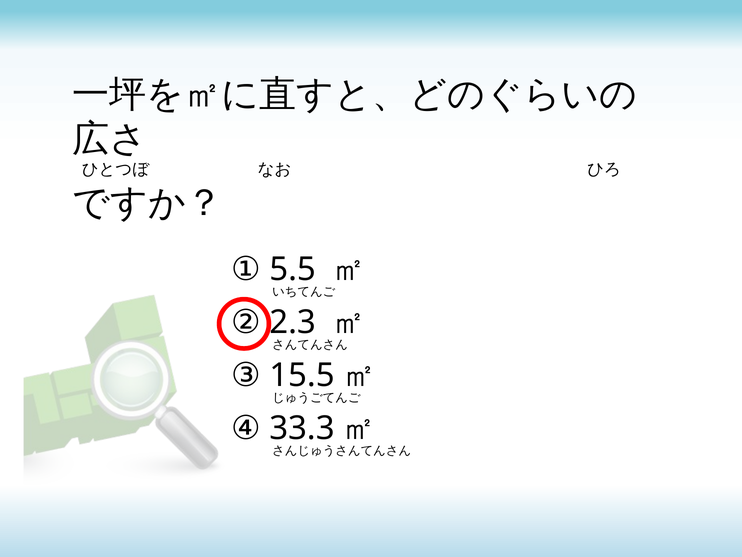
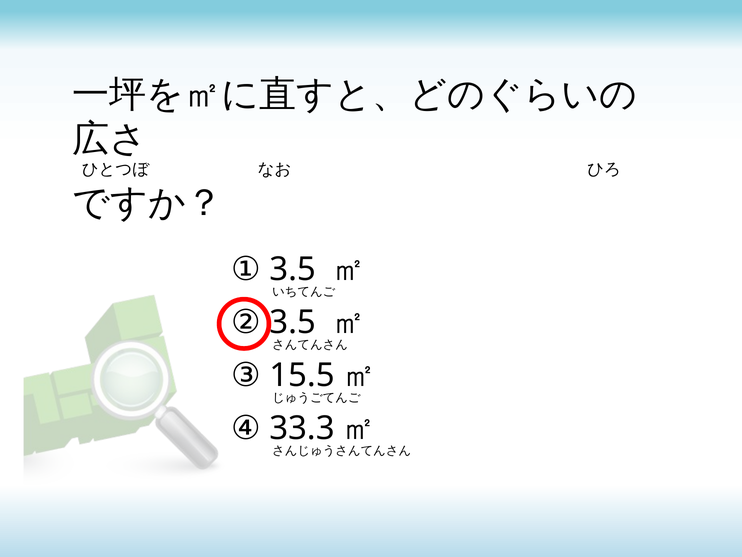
① 5.5: 5.5 -> 3.5 (293, 269)
② 2.3: 2.3 -> 3.5 (293, 322)
